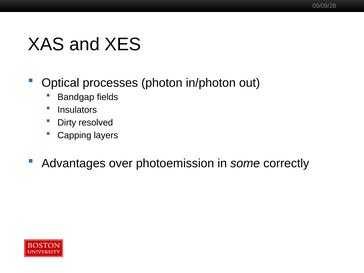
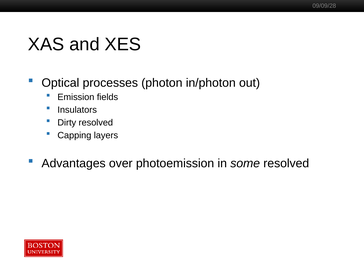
Bandgap: Bandgap -> Emission (76, 97)
some correctly: correctly -> resolved (286, 163)
